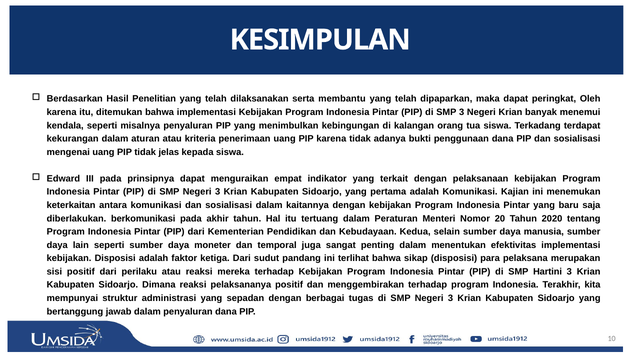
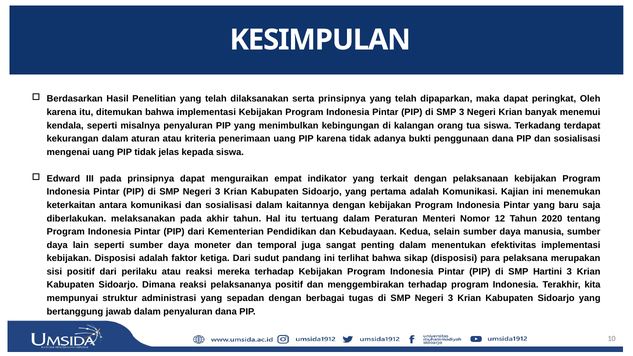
serta membantu: membantu -> prinsipnya (342, 99)
berkomunikasi: berkomunikasi -> melaksanakan (143, 219)
20: 20 -> 12 (500, 219)
